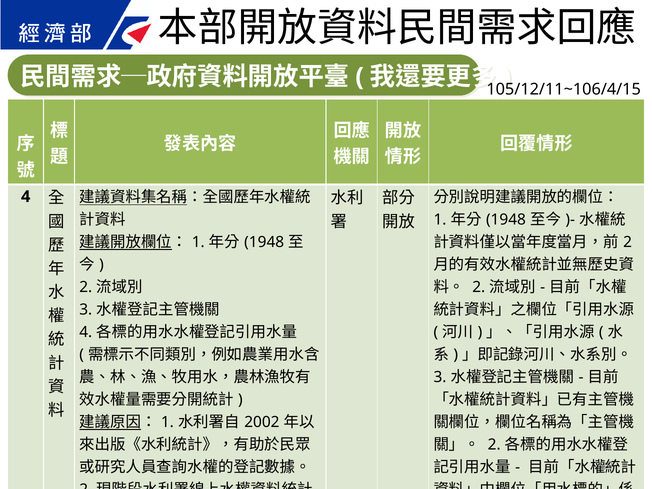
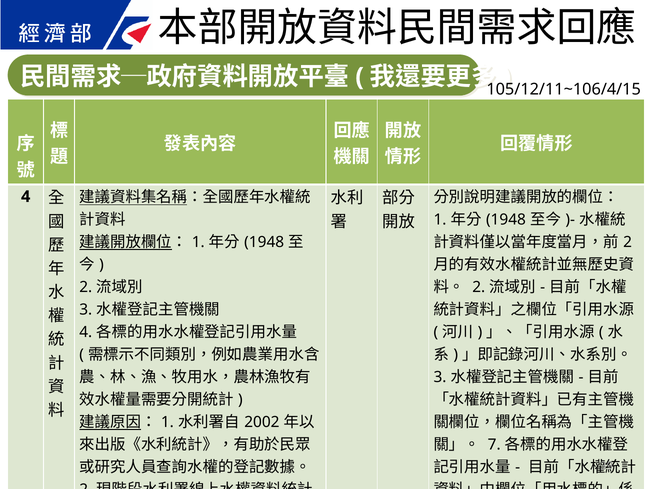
2: 2 -> 7 (494, 444)
